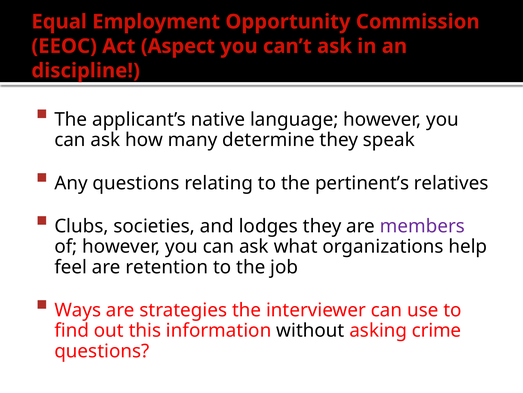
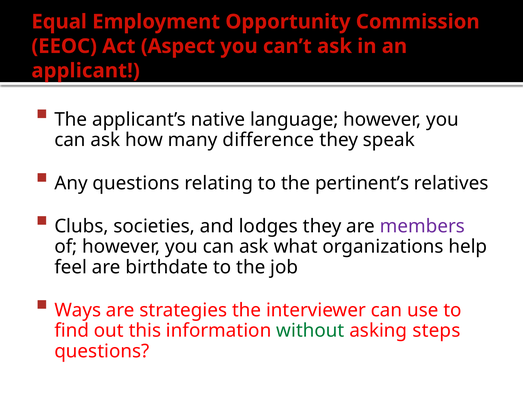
discipline: discipline -> applicant (86, 71)
determine: determine -> difference (268, 140)
retention: retention -> birthdate (167, 267)
without colour: black -> green (310, 330)
crime: crime -> steps (436, 330)
